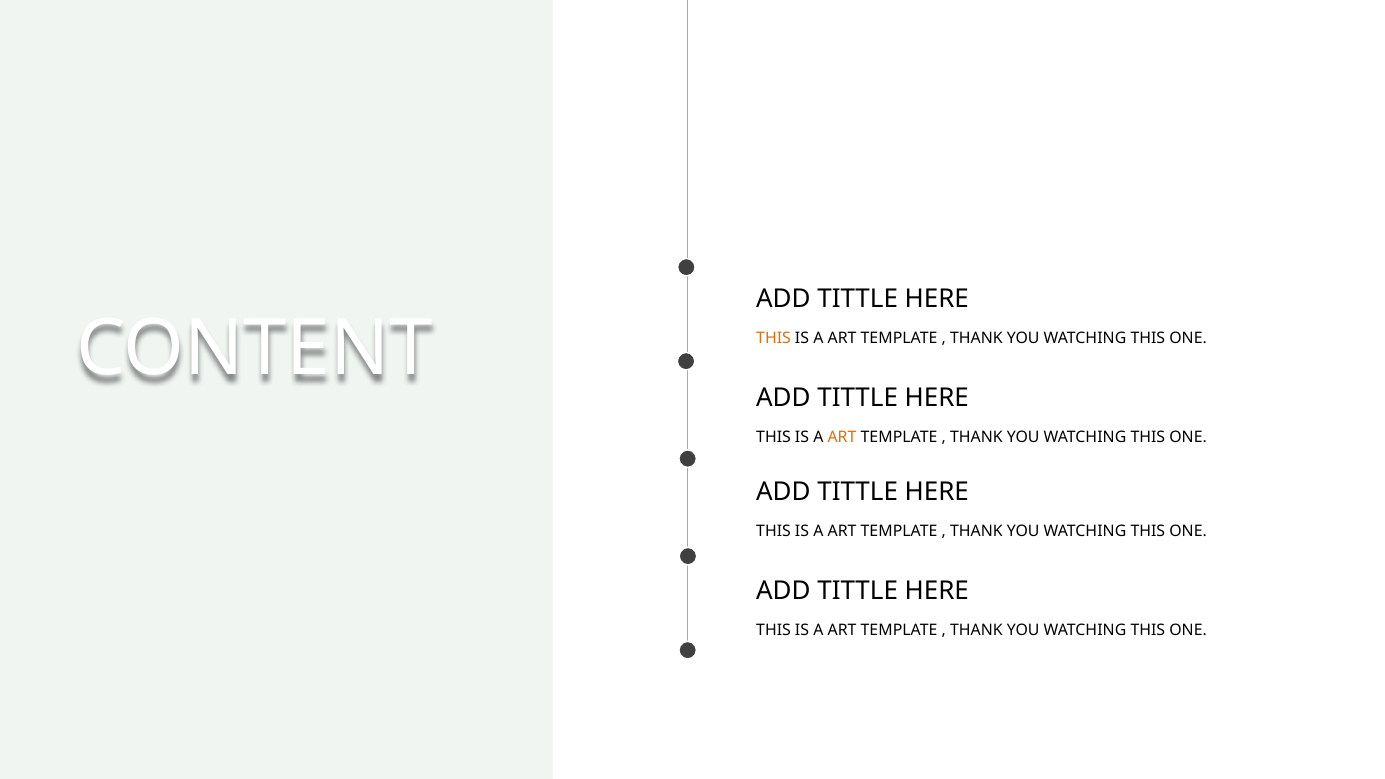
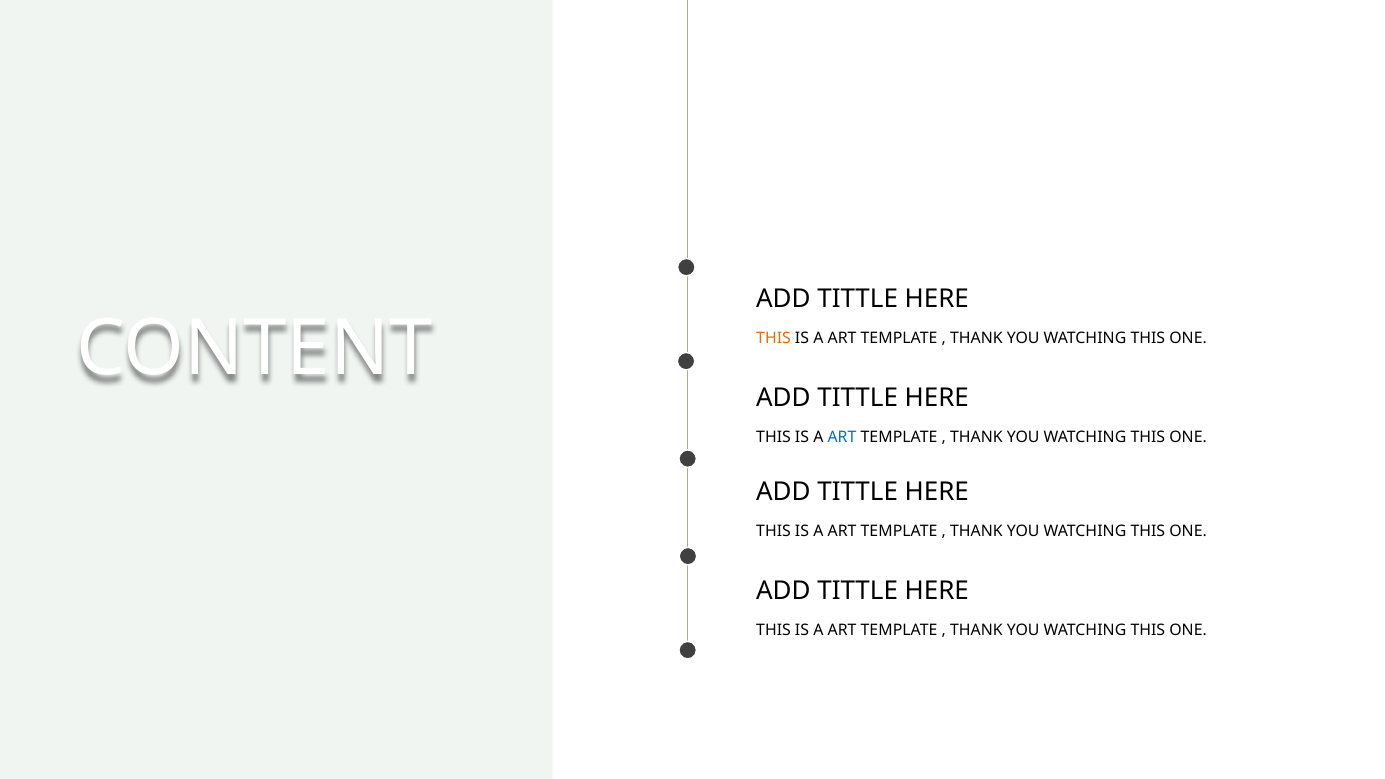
ART colour: orange -> blue (842, 437)
